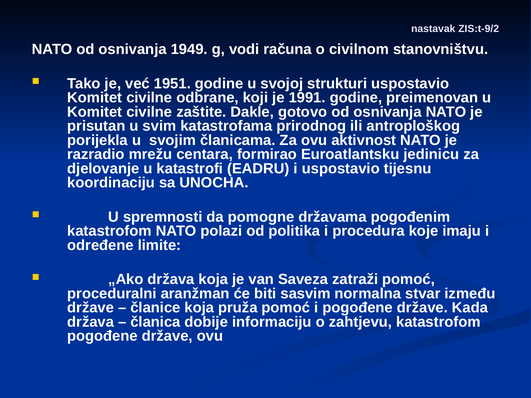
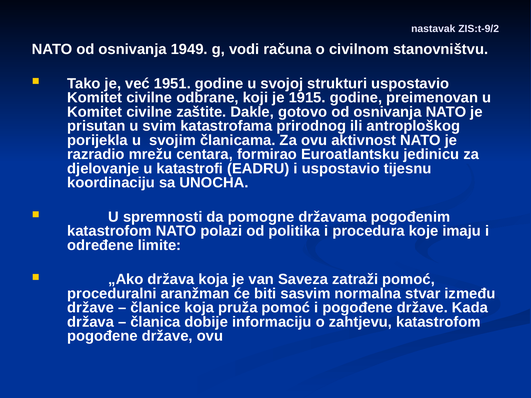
1991: 1991 -> 1915 (307, 98)
